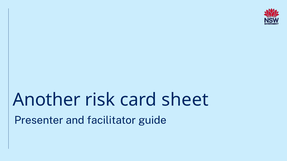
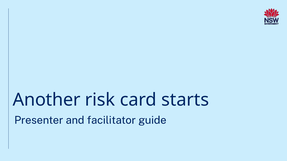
sheet: sheet -> starts (185, 100)
